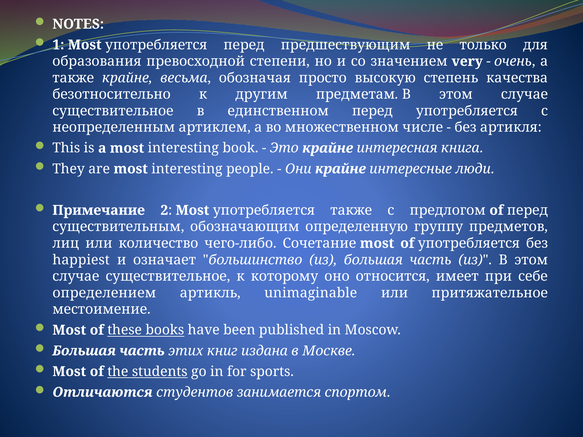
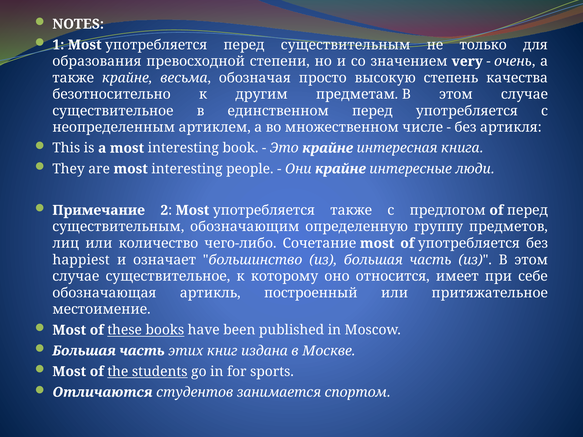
употребляется перед предшествующим: предшествующим -> существительным (346, 45)
определением: определением -> обозначающая (104, 293)
unimaginable: unimaginable -> построенный (311, 293)
